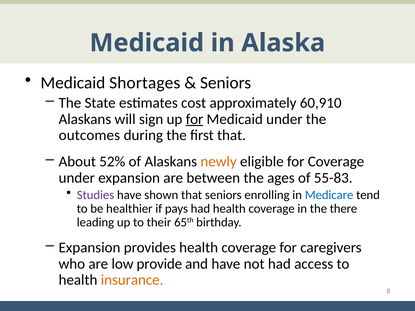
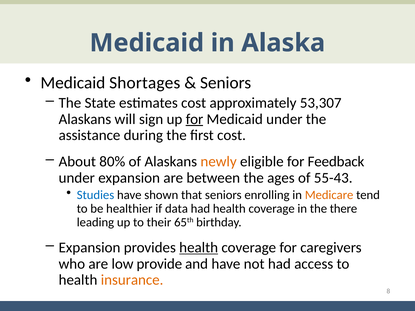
60,910: 60,910 -> 53,307 (321, 103)
outcomes: outcomes -> assistance (89, 135)
first that: that -> cost (232, 135)
52%: 52% -> 80% (112, 162)
for Coverage: Coverage -> Feedback (336, 162)
55-83: 55-83 -> 55-43 (333, 178)
Studies colour: purple -> blue (96, 195)
Medicare colour: blue -> orange (329, 195)
pays: pays -> data (176, 209)
health underline: none -> present (199, 248)
